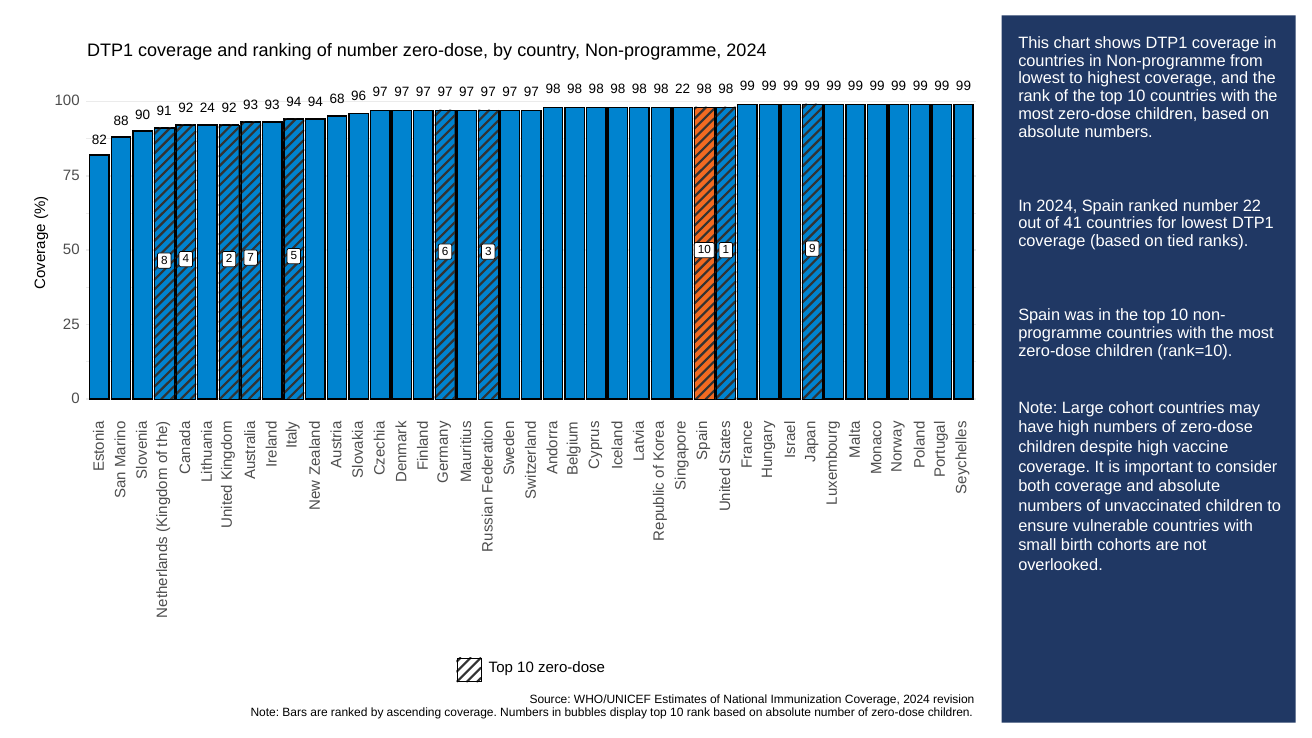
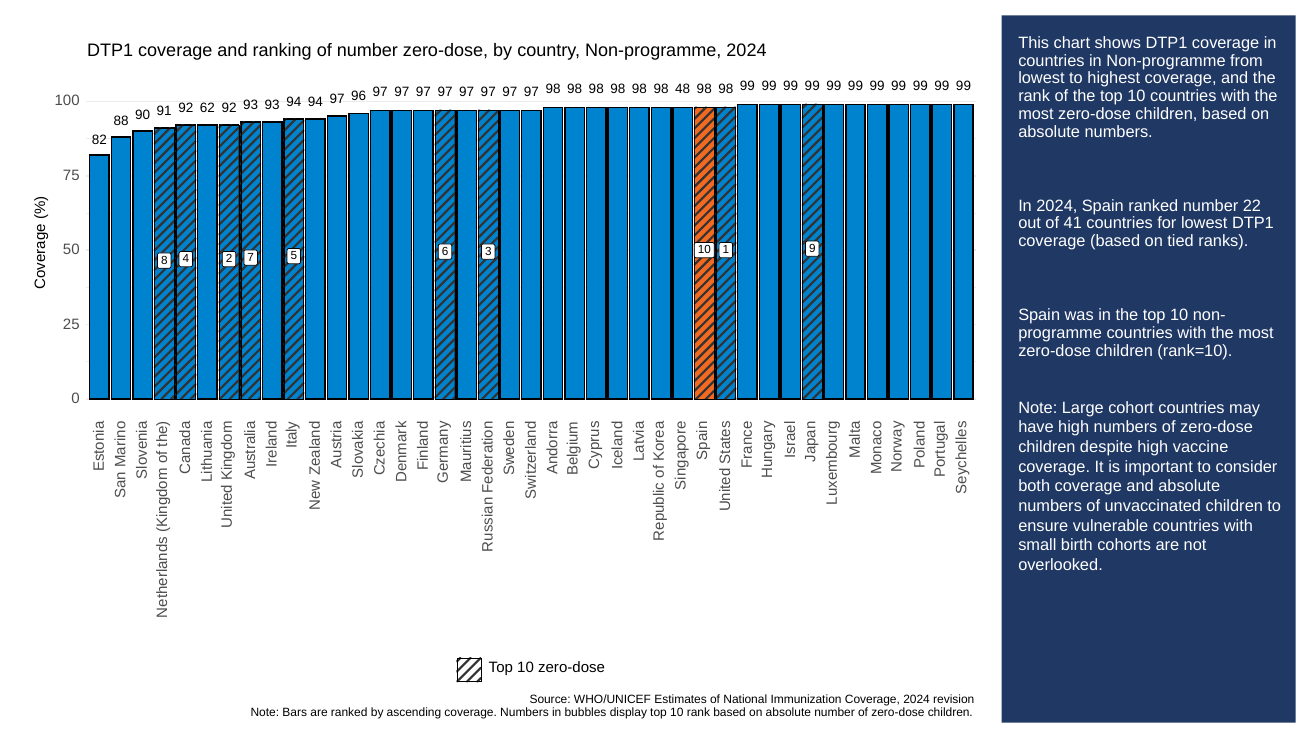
98 22: 22 -> 48 (683, 89)
24: 24 -> 62 (207, 108)
94 68: 68 -> 97 (337, 99)
